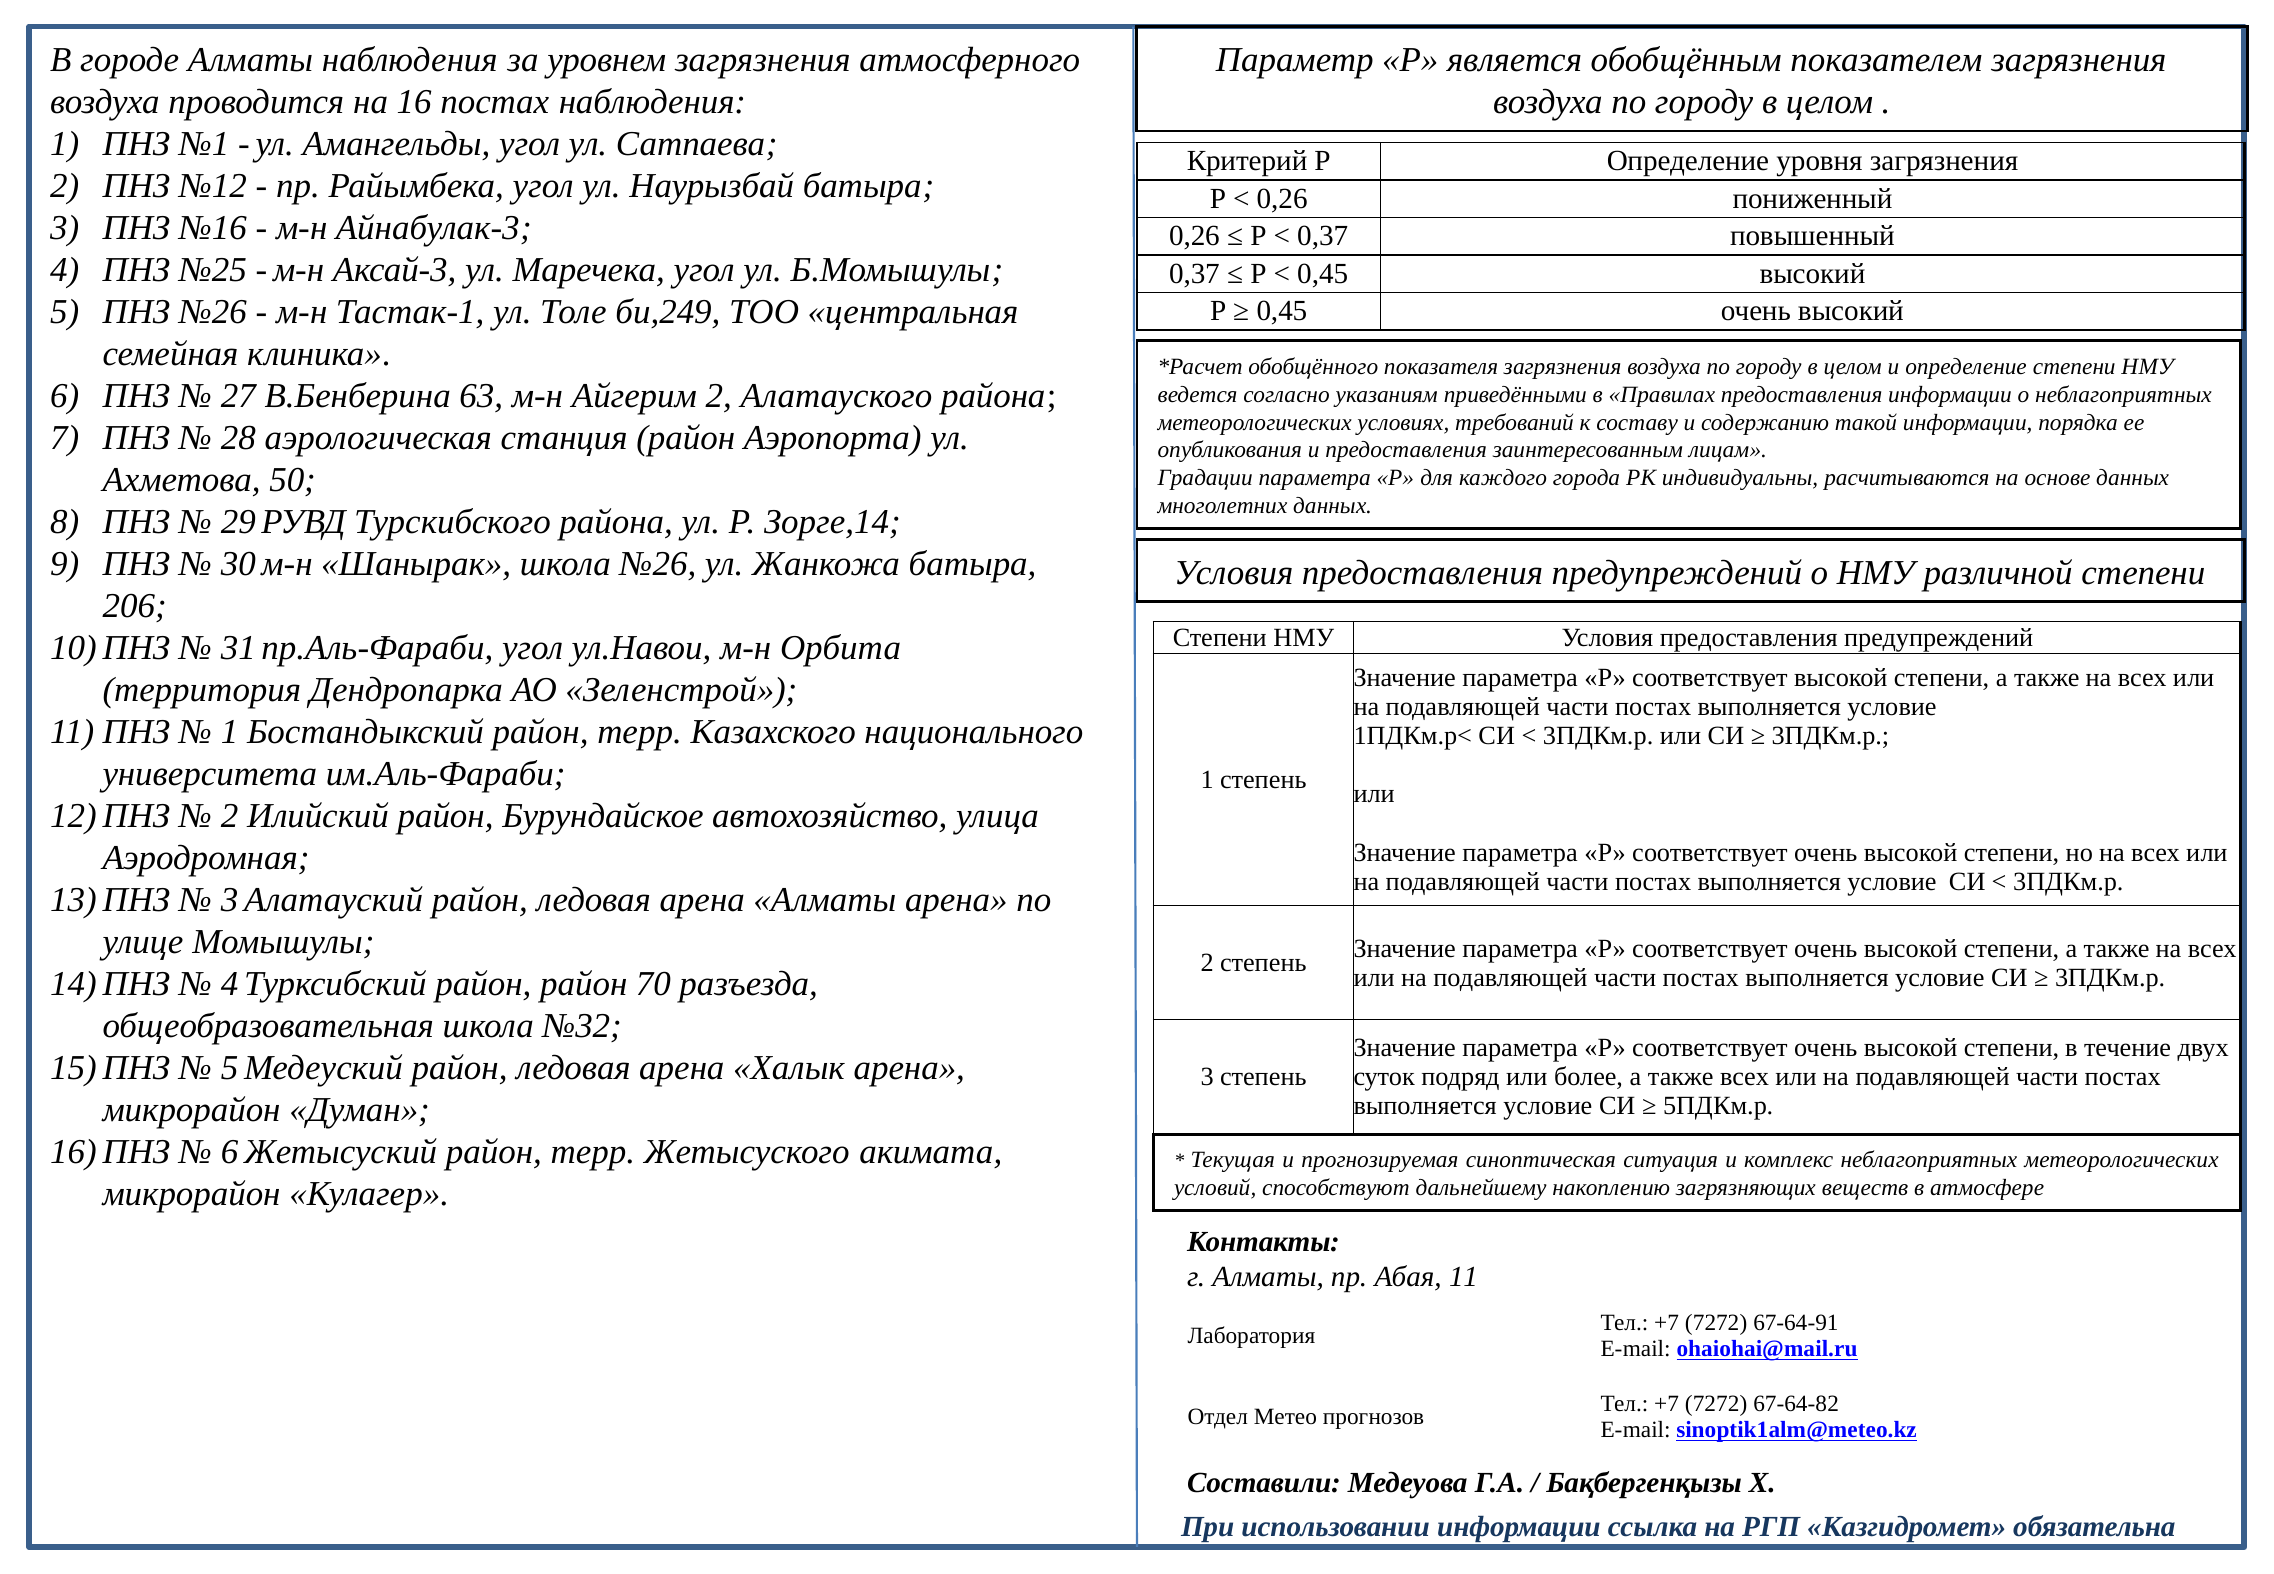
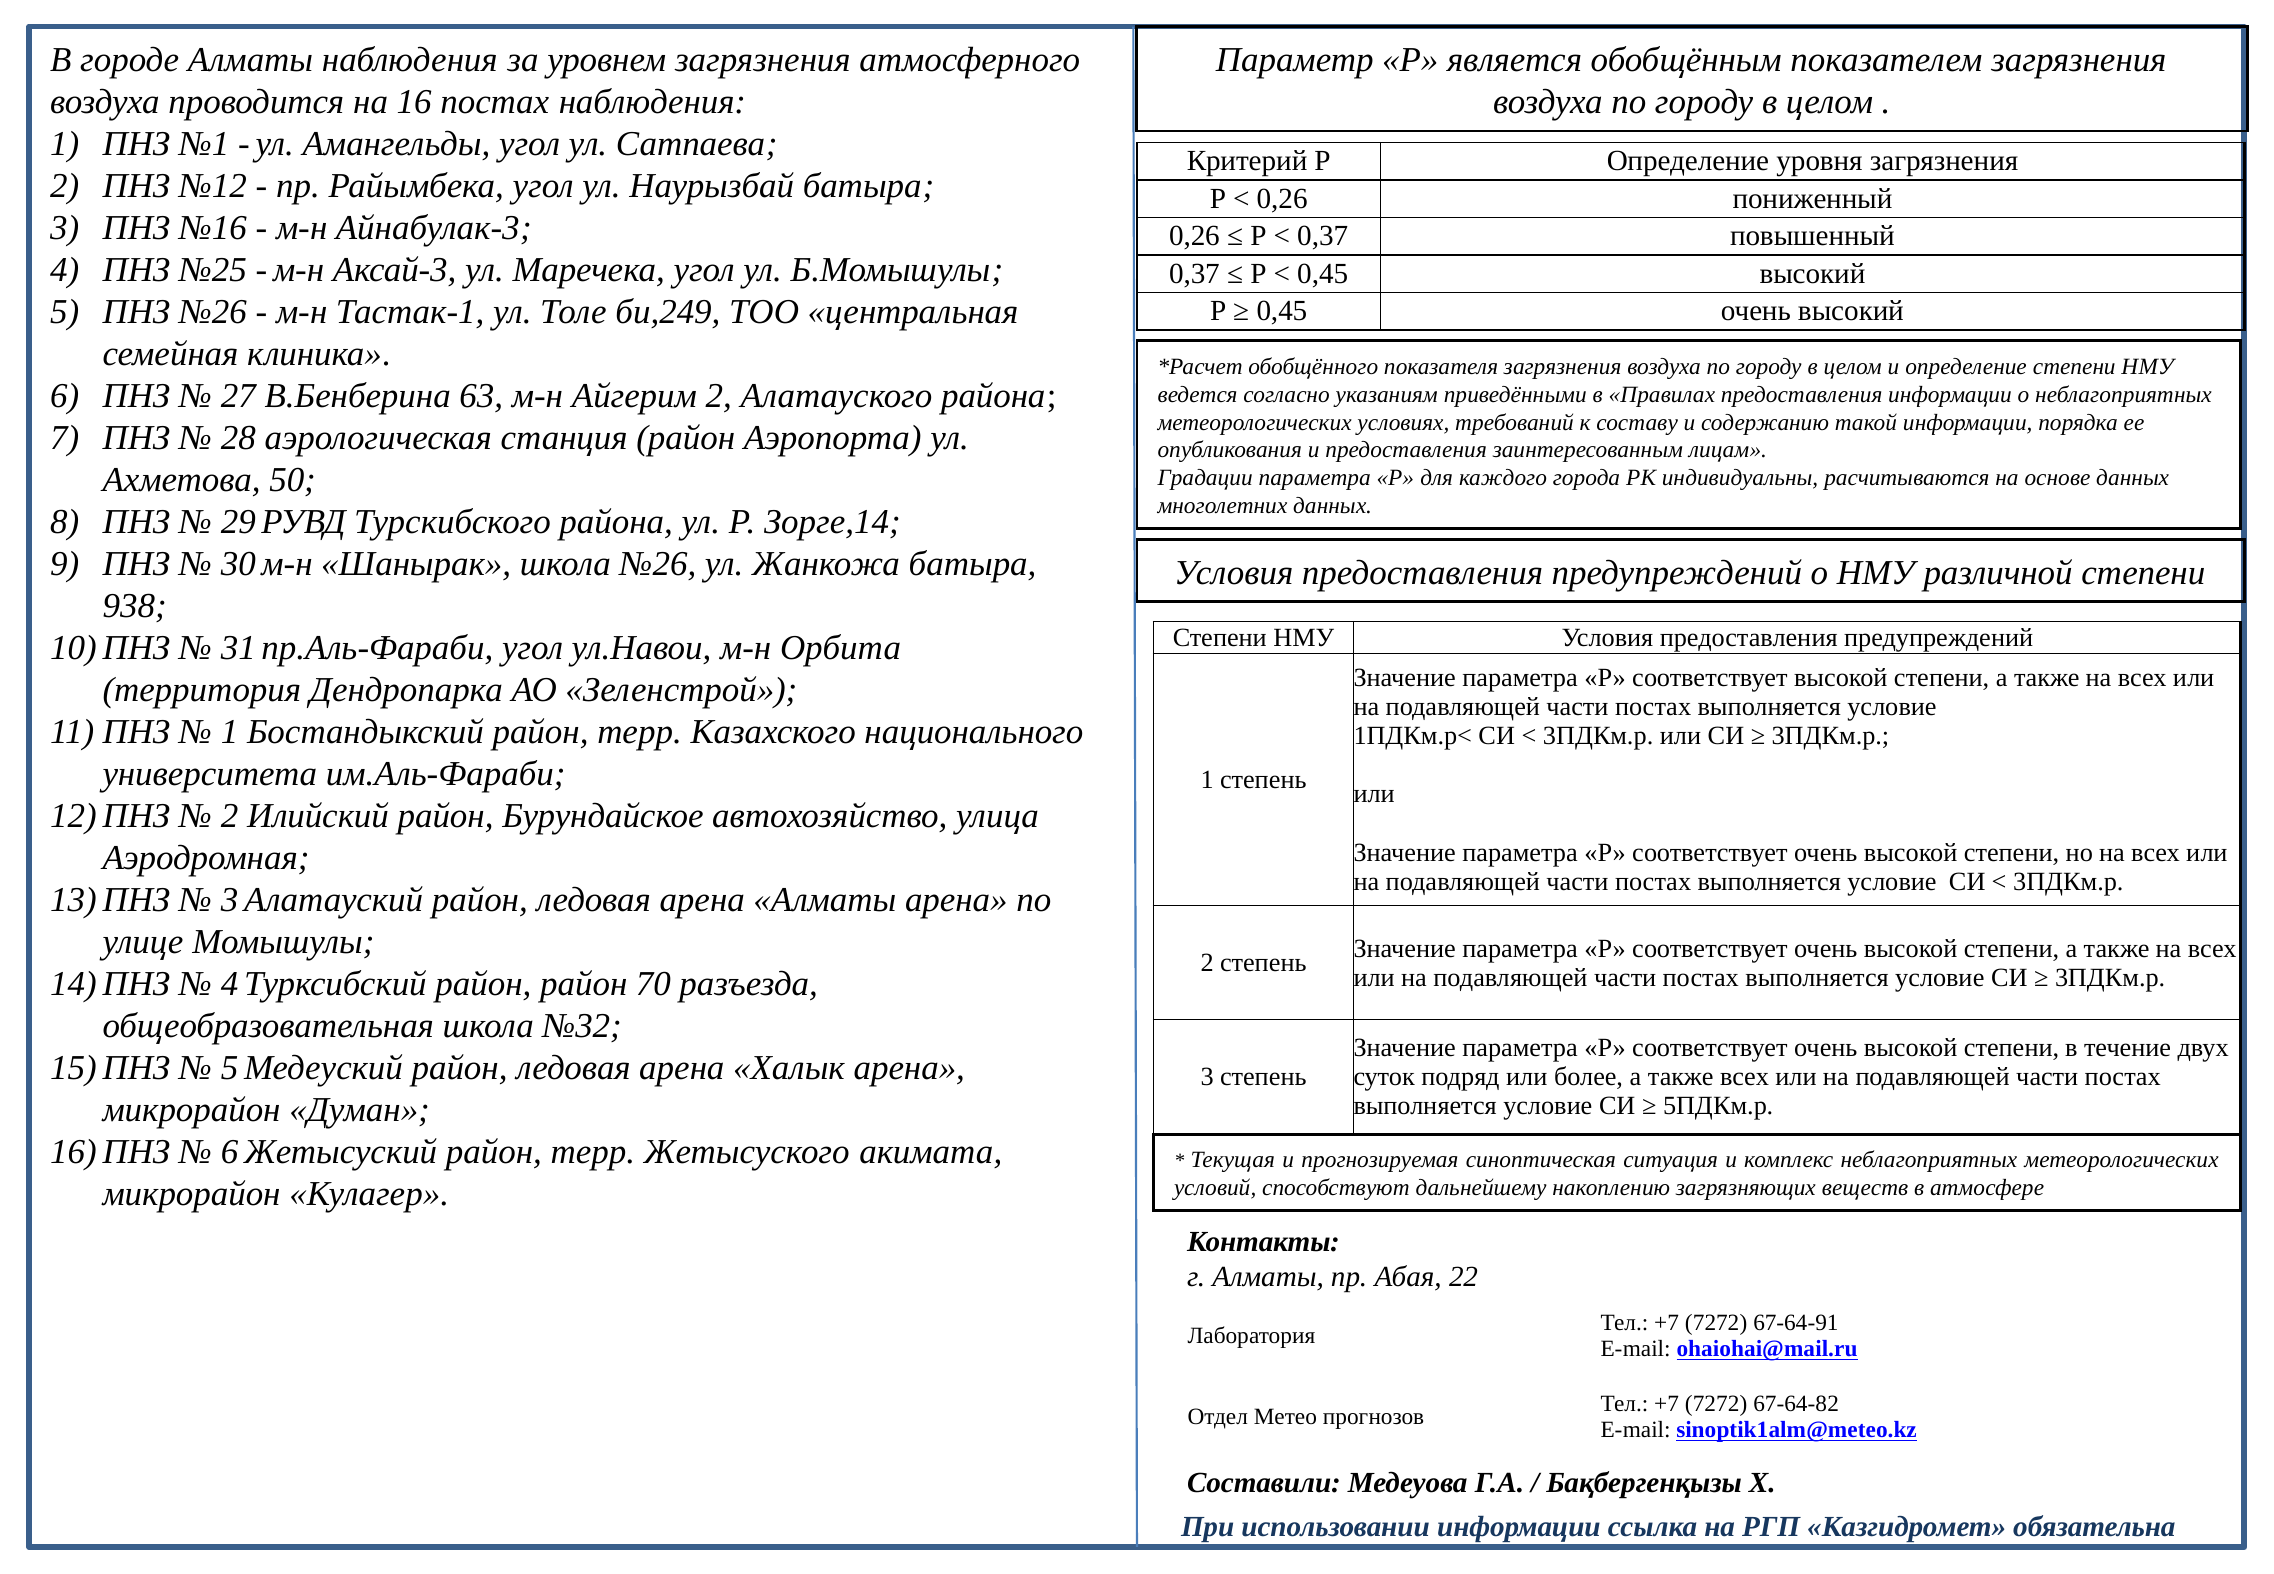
206: 206 -> 938 (135, 606)
11: 11 -> 22 (1464, 1277)
